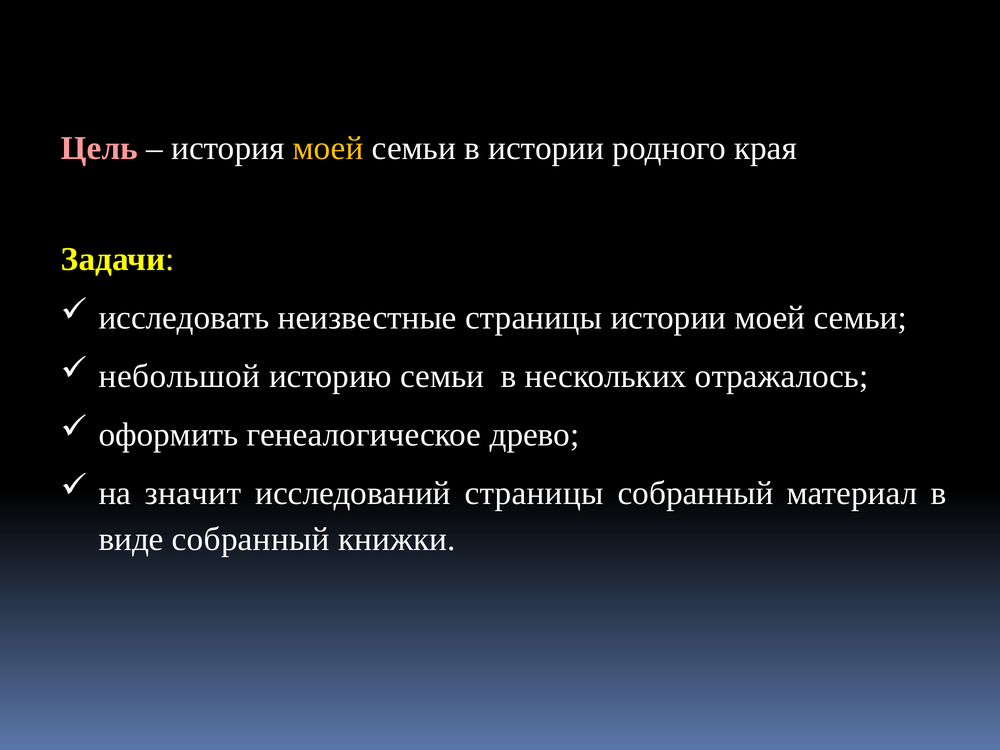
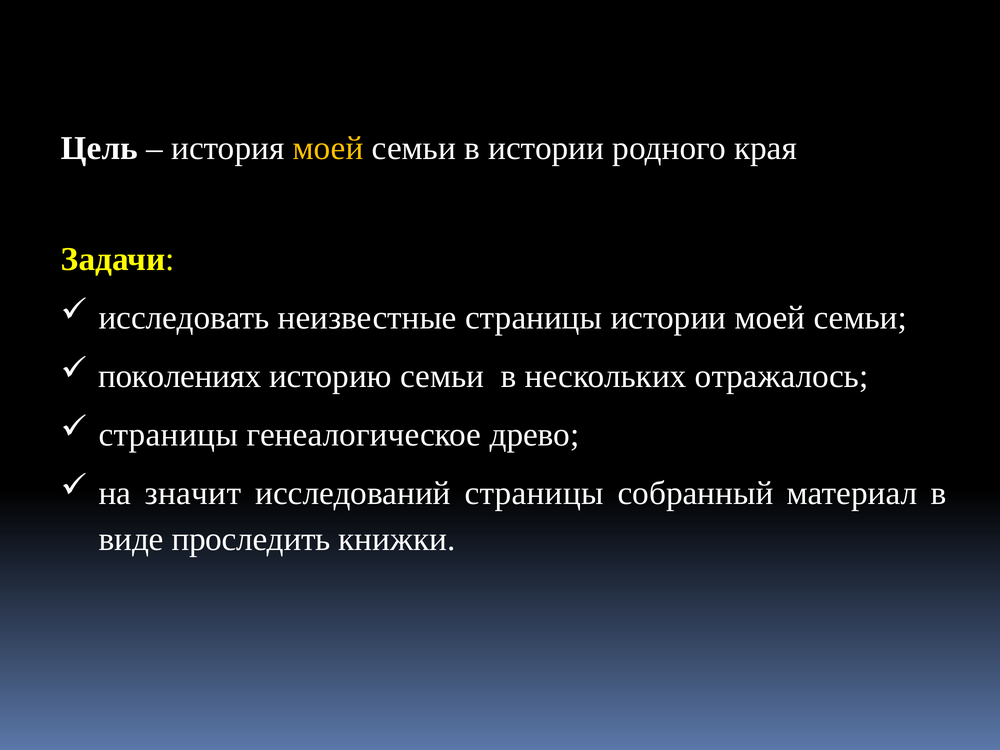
Цель colour: pink -> white (99, 148)
небольшой: небольшой -> поколениях (180, 376)
оформить: оформить -> страницы (168, 435)
виде собранный: собранный -> проследить (251, 539)
